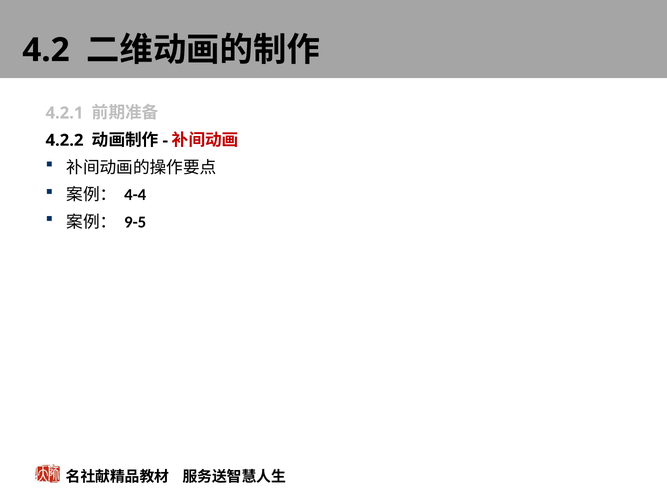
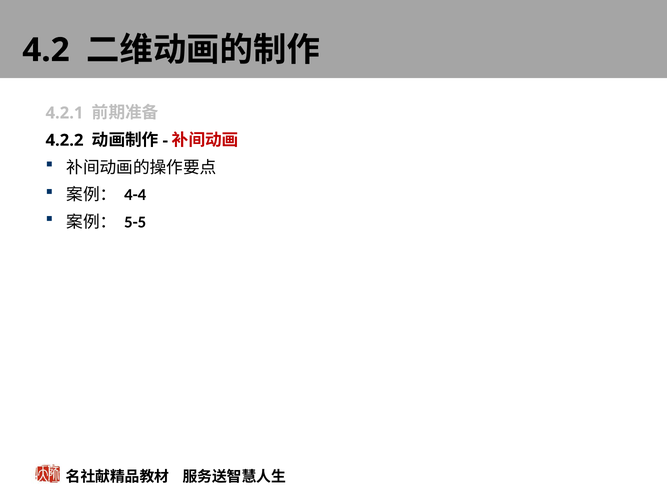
9-5: 9-5 -> 5-5 (135, 222)
